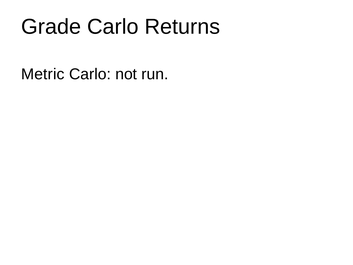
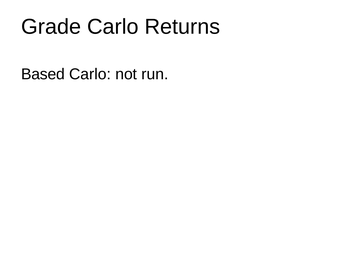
Metric: Metric -> Based (43, 74)
